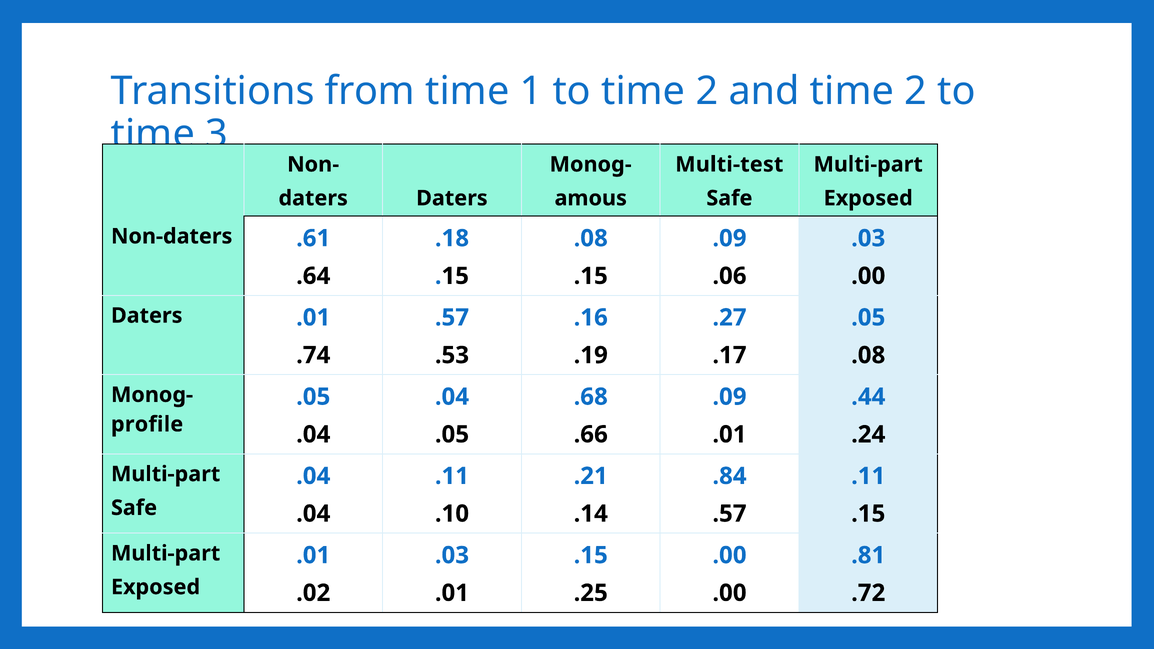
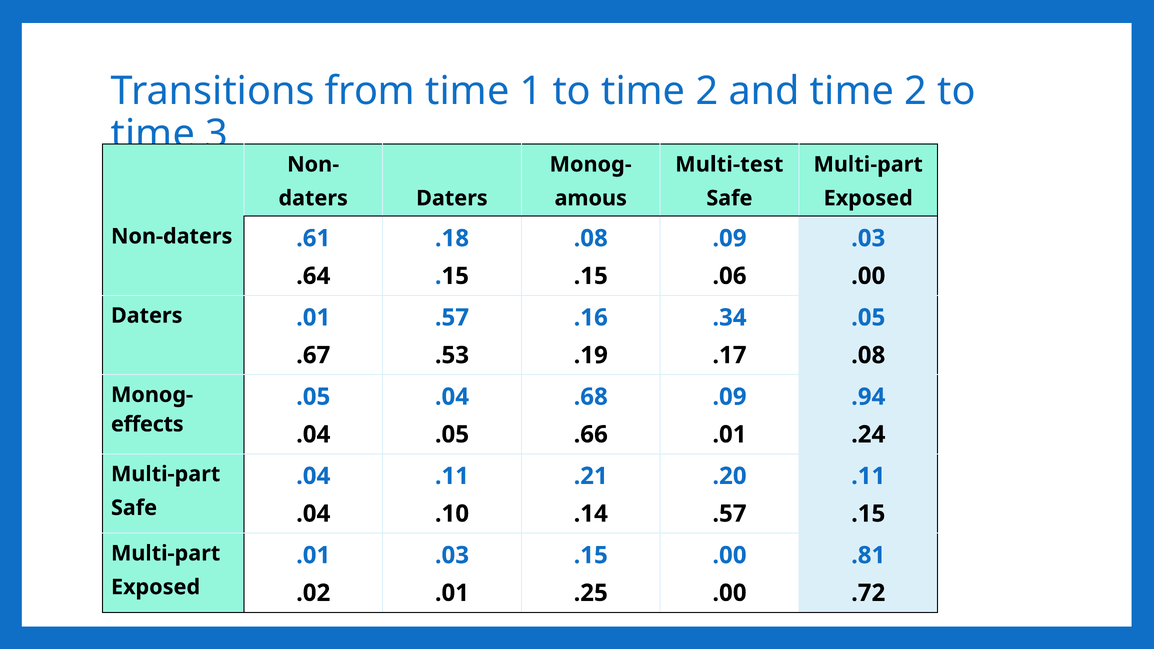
.27: .27 -> .34 (729, 318)
.74: .74 -> .67 (313, 355)
.44: .44 -> .94 (868, 397)
profile: profile -> effects (147, 424)
.84: .84 -> .20 (729, 476)
